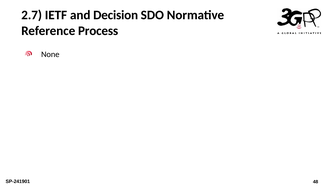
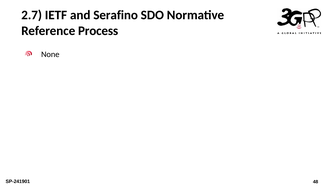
Decision: Decision -> Serafino (116, 15)
